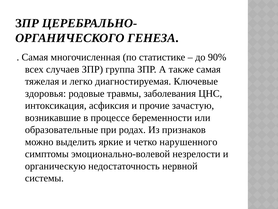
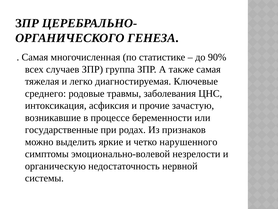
здоровья: здоровья -> среднего (45, 93)
образовательные: образовательные -> государственные (62, 129)
